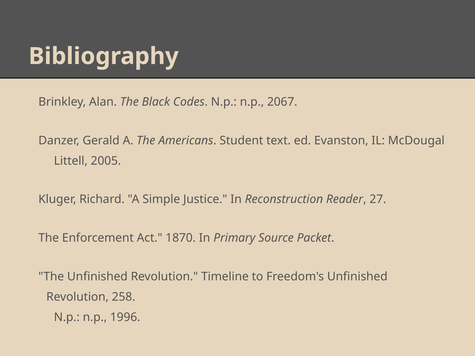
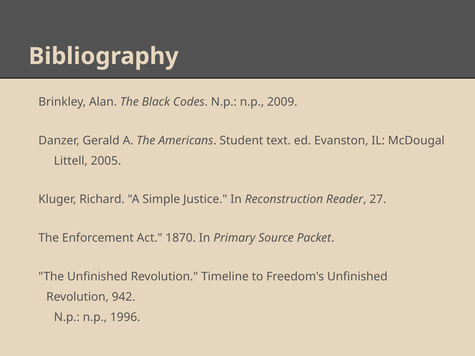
2067: 2067 -> 2009 (282, 102)
258: 258 -> 942 (124, 297)
